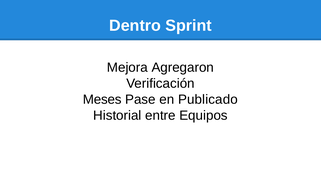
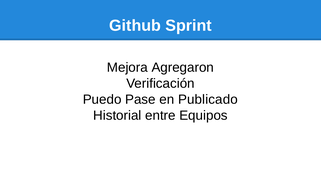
Dentro: Dentro -> Github (135, 26)
Meses: Meses -> Puedo (102, 100)
